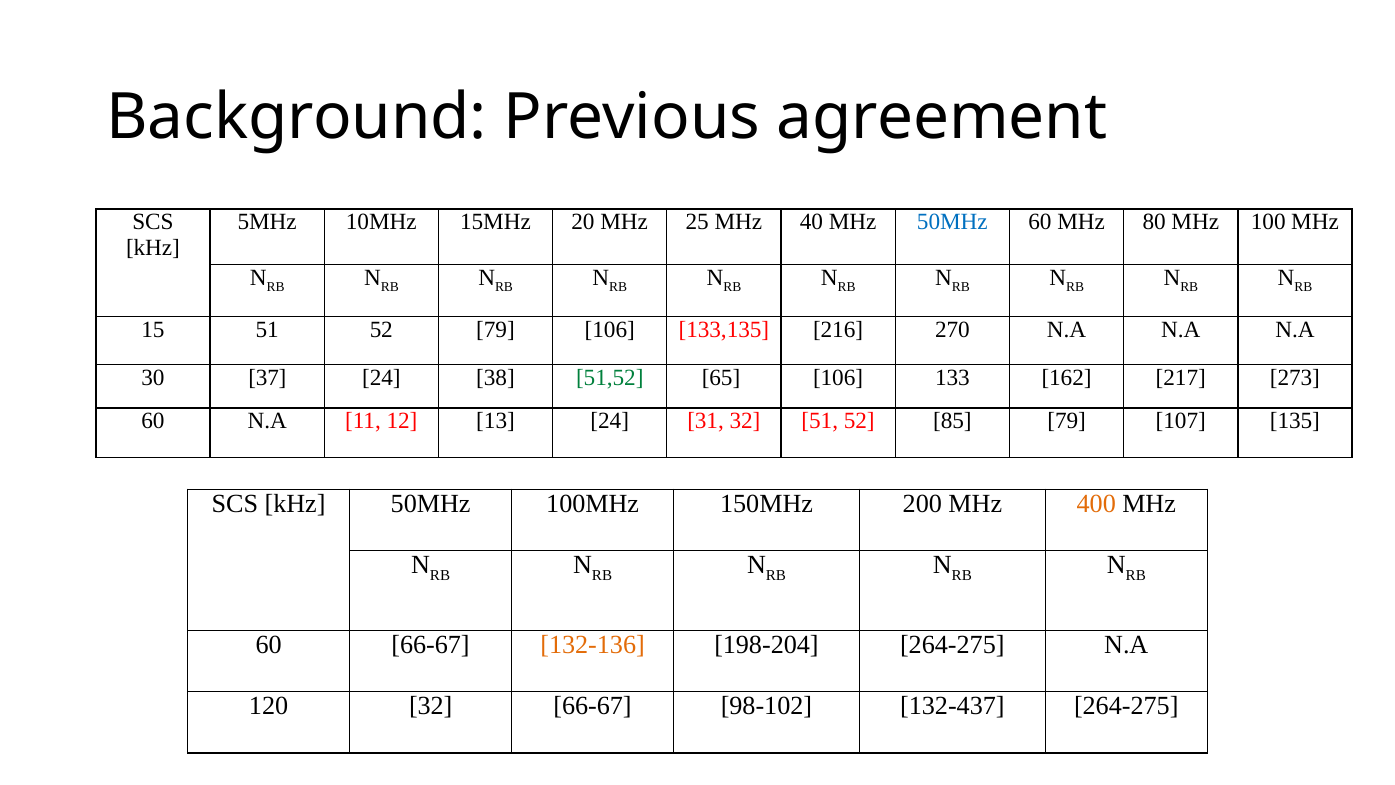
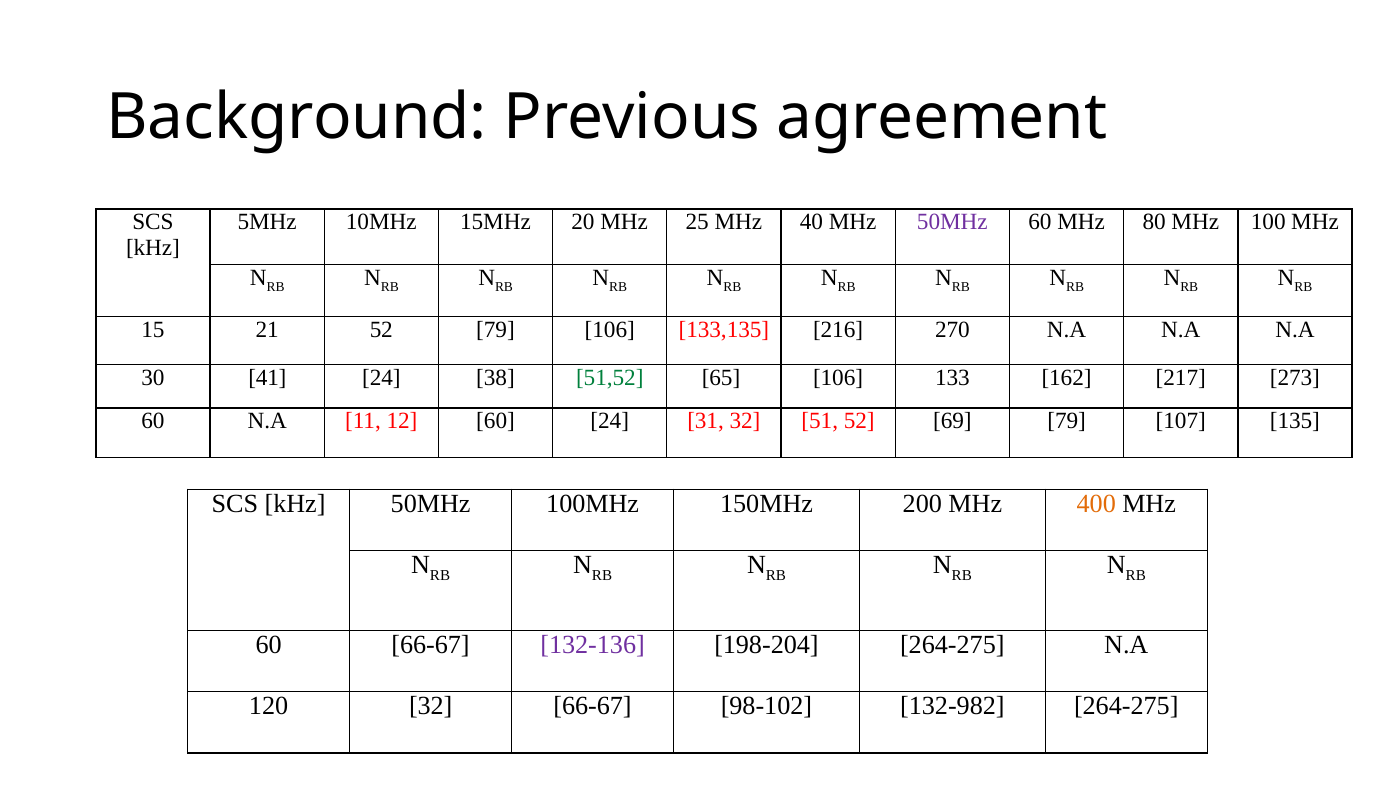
50MHz colour: blue -> purple (952, 222)
15 51: 51 -> 21 (267, 329)
37: 37 -> 41 (267, 378)
12 13: 13 -> 60 (496, 421)
85: 85 -> 69 (952, 421)
132-136 colour: orange -> purple (593, 645)
132-437: 132-437 -> 132-982 (952, 706)
